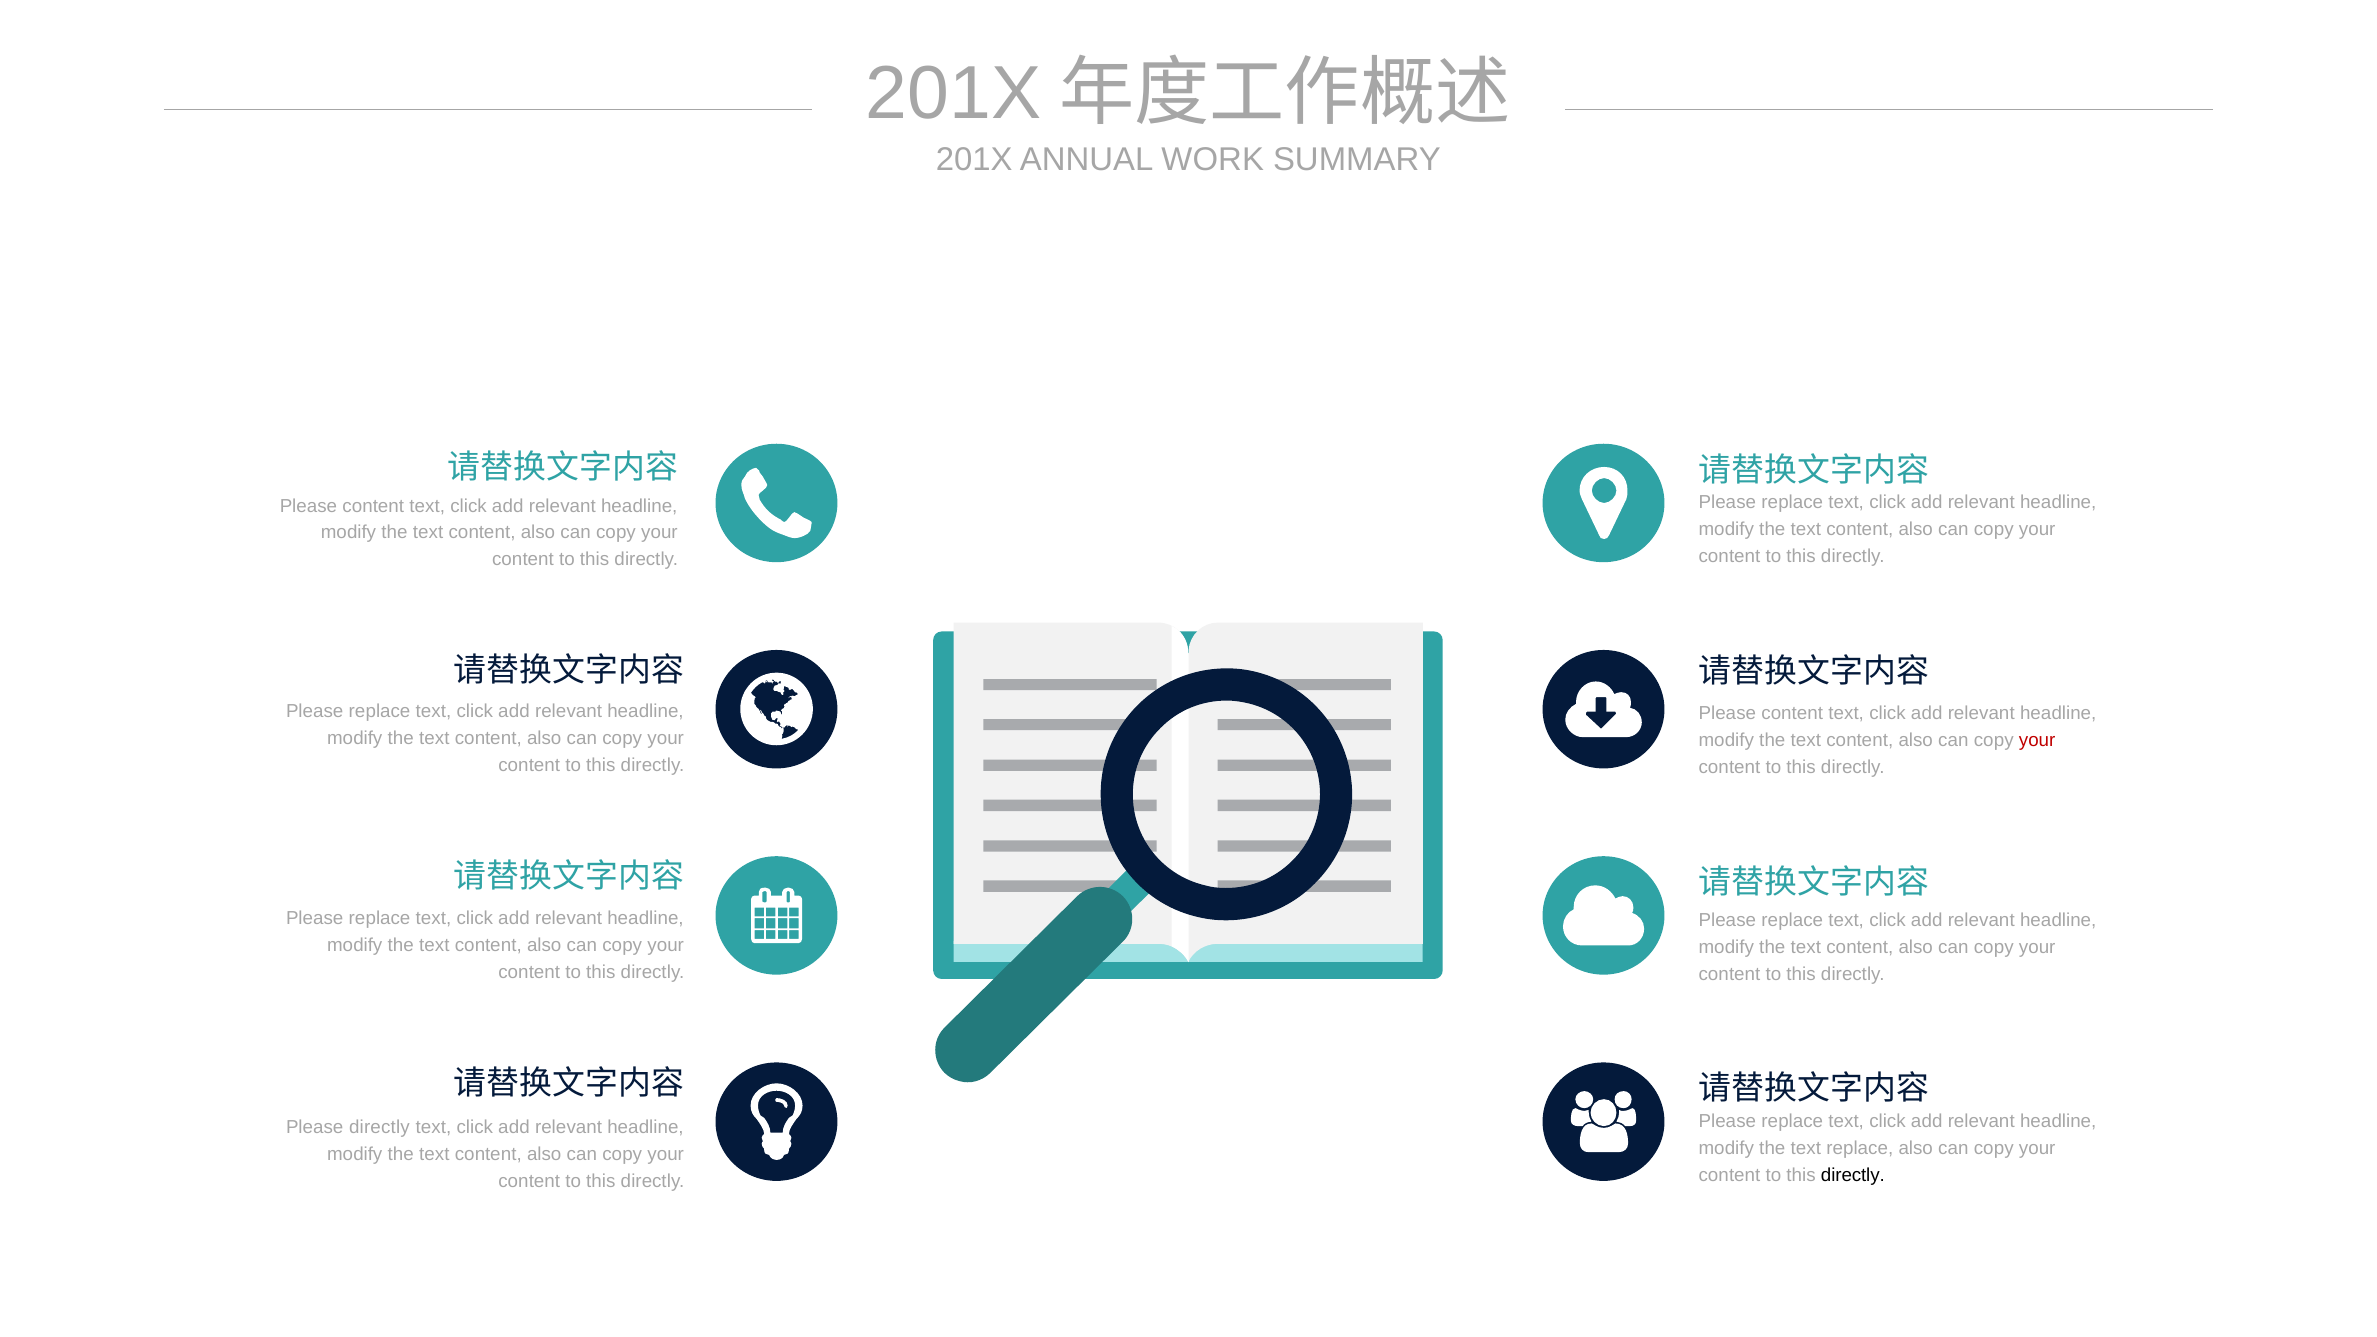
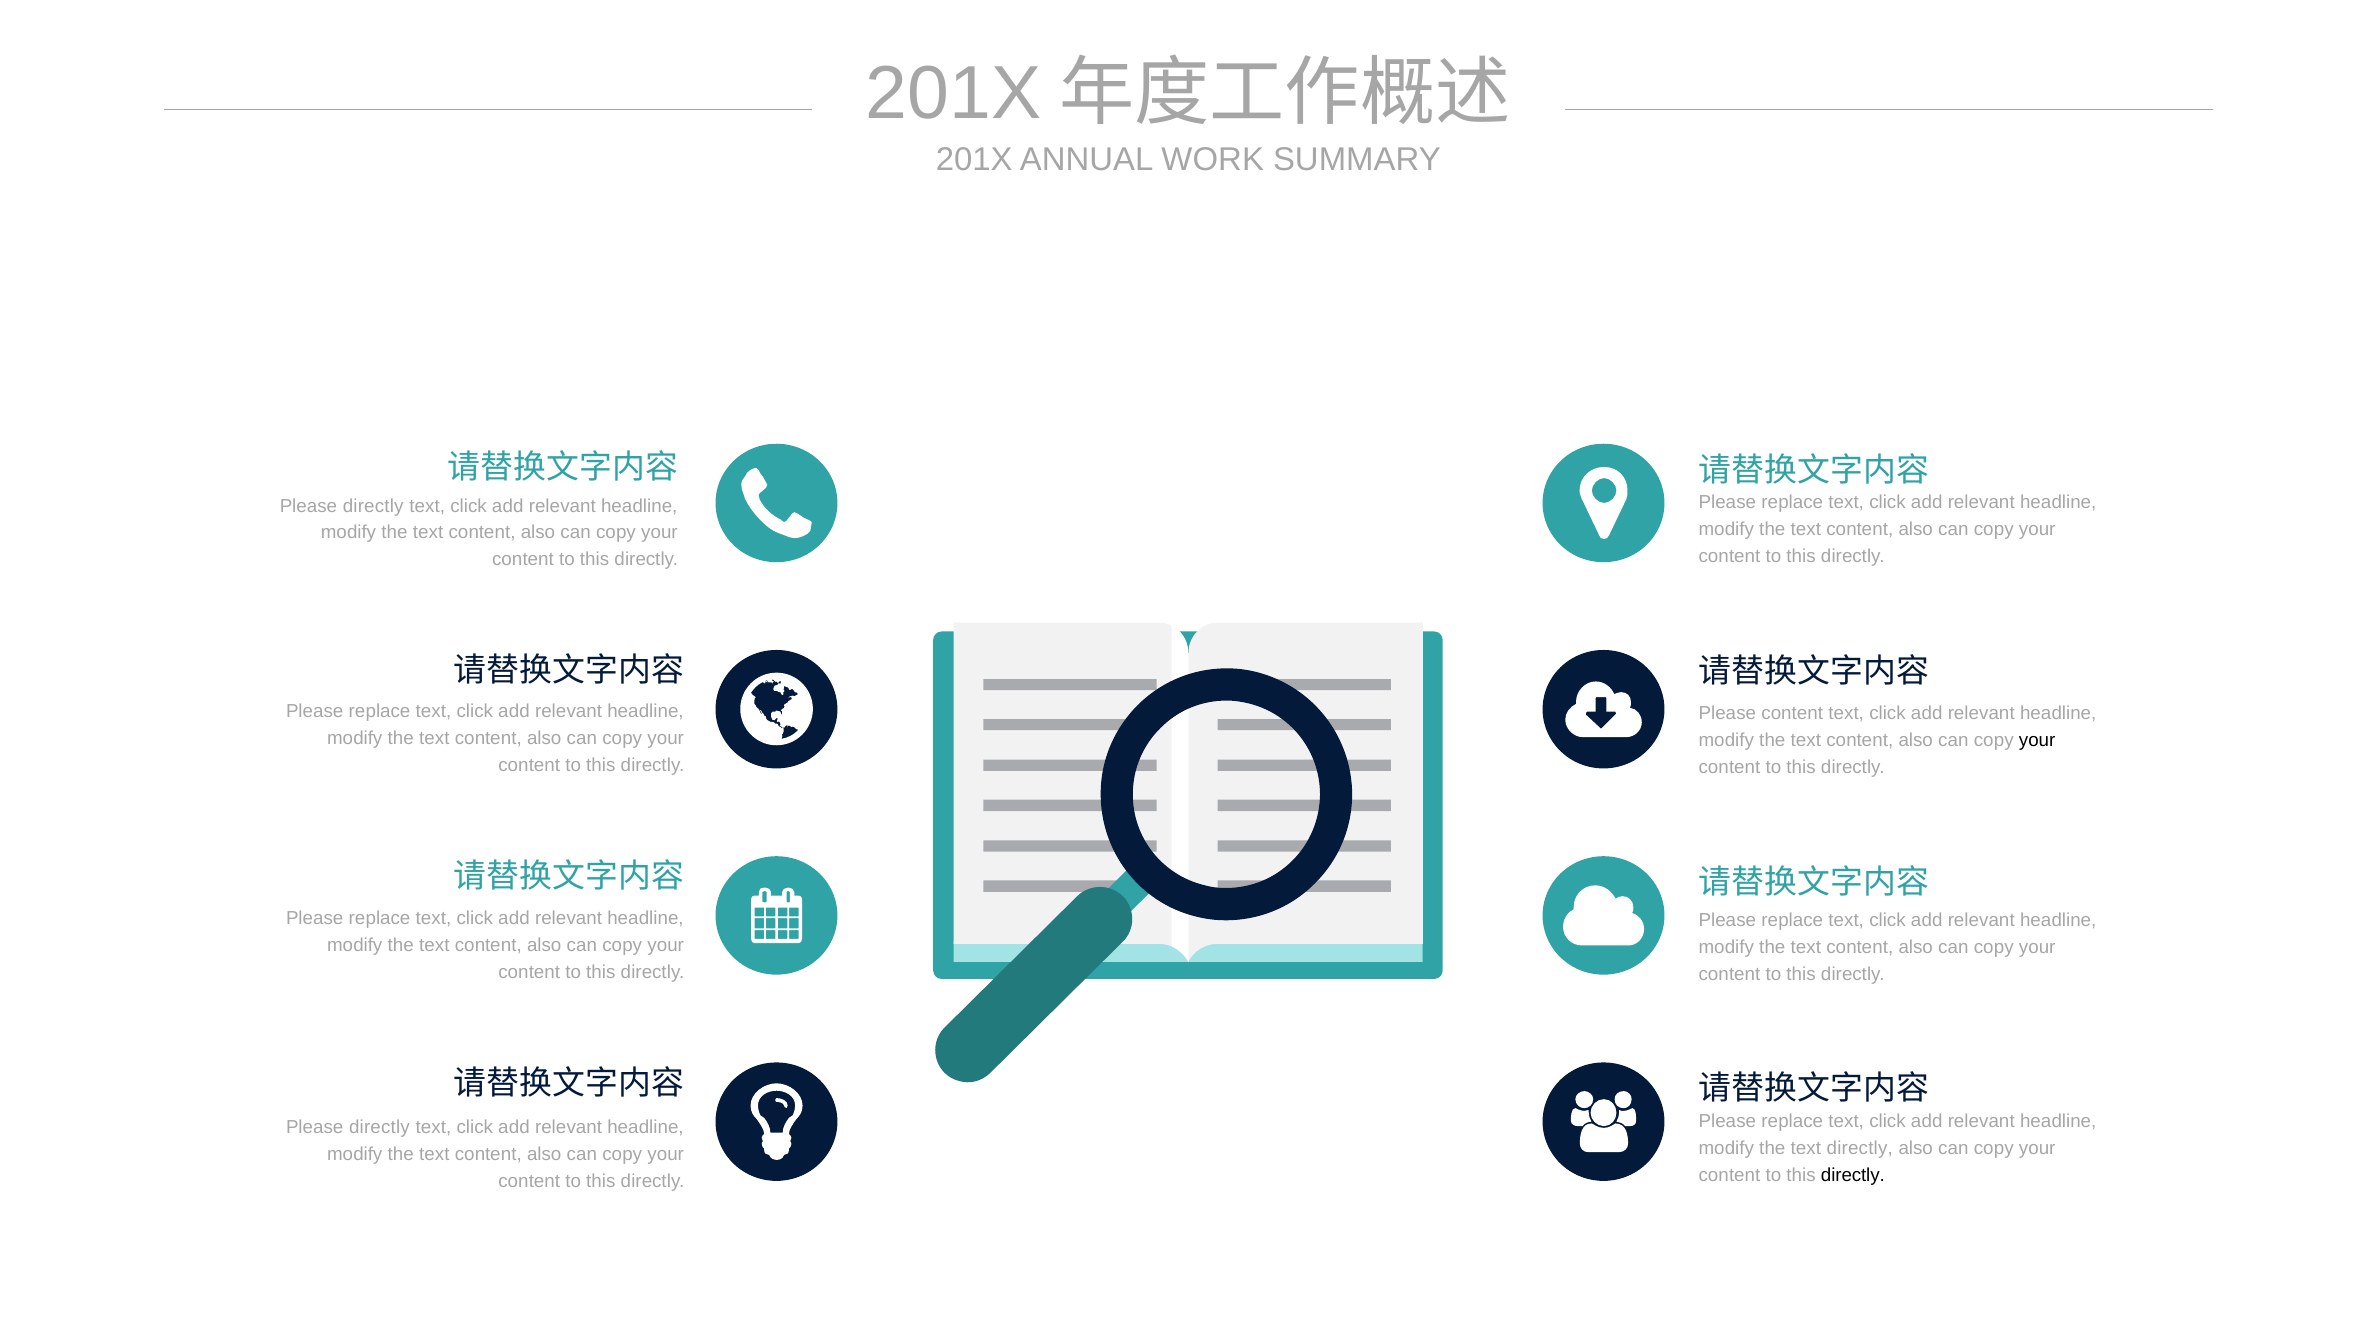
content: content -> directly (373, 506)
your colour: red -> black (2037, 741)
text replace: replace -> directly (1860, 1148)
